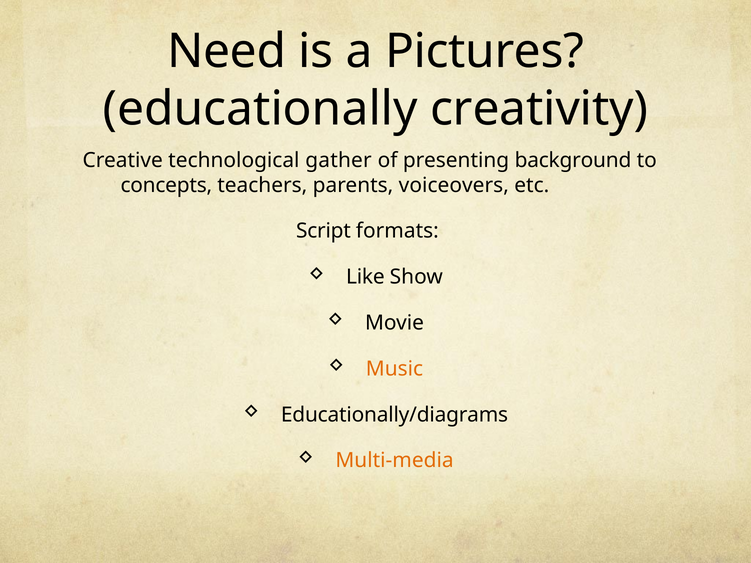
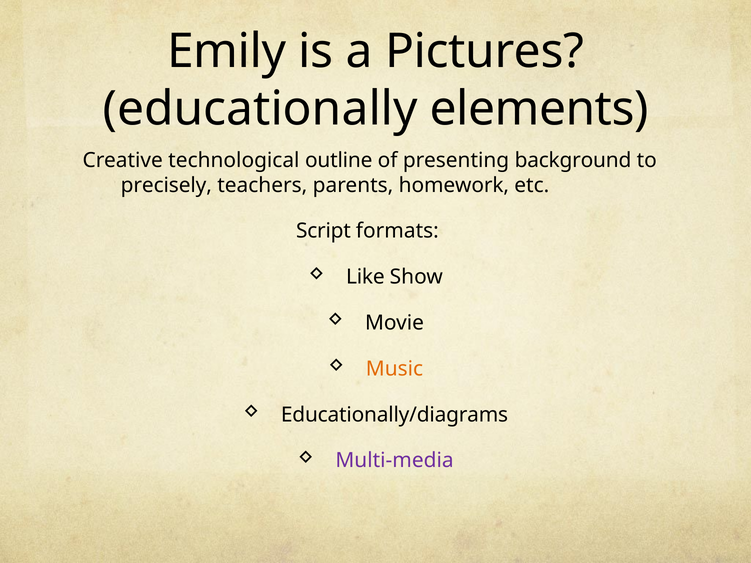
Need: Need -> Emily (227, 52)
creativity: creativity -> elements (539, 109)
gather: gather -> outline (339, 160)
concepts: concepts -> precisely (166, 185)
voiceovers: voiceovers -> homework (454, 185)
Multi-media colour: orange -> purple (395, 461)
